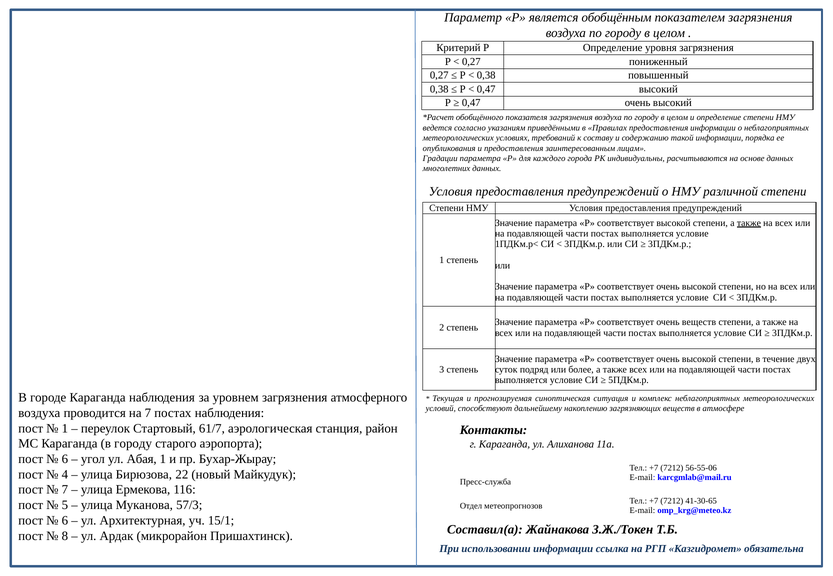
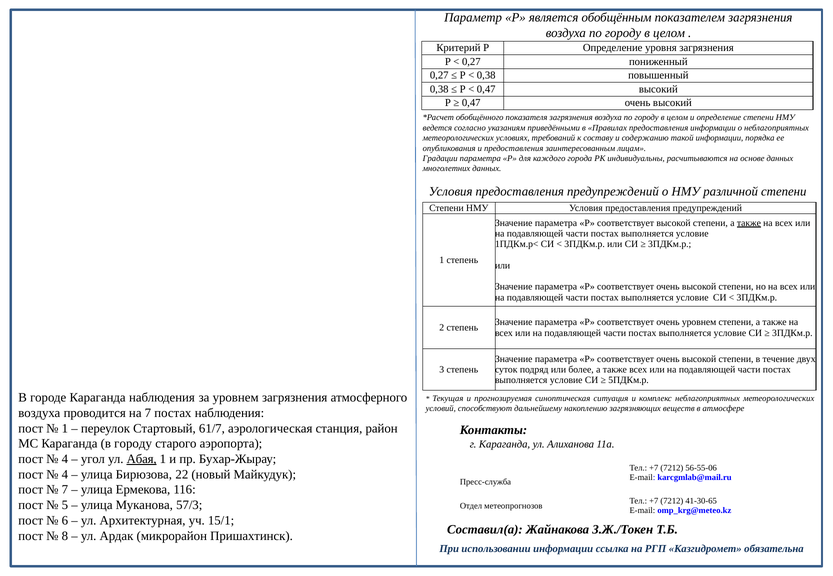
очень веществ: веществ -> уровнем (699, 323)
6: 6 -> 4 (65, 460)
Абая underline: none -> present (142, 460)
